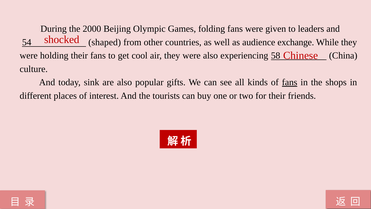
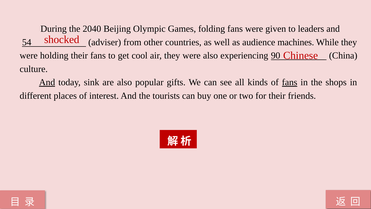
2000: 2000 -> 2040 (92, 29)
shaped: shaped -> adviser (105, 42)
exchange: exchange -> machines (296, 42)
58: 58 -> 90 (276, 56)
And underline: none -> present (47, 82)
